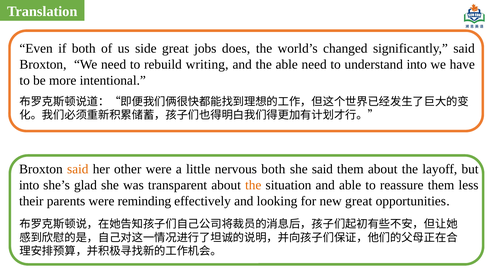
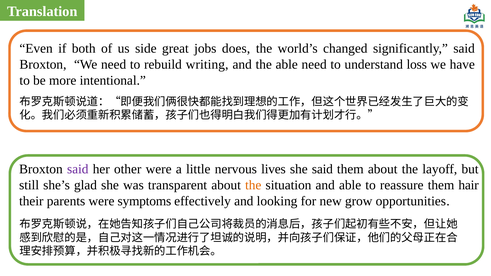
understand into: into -> loss (417, 64)
said colour: orange -> purple (78, 169)
nervous both: both -> lives (273, 169)
into: into -> still (29, 185)
less: less -> hair (469, 185)
reminding: reminding -> symptoms (144, 201)
new great: great -> grow (359, 201)
